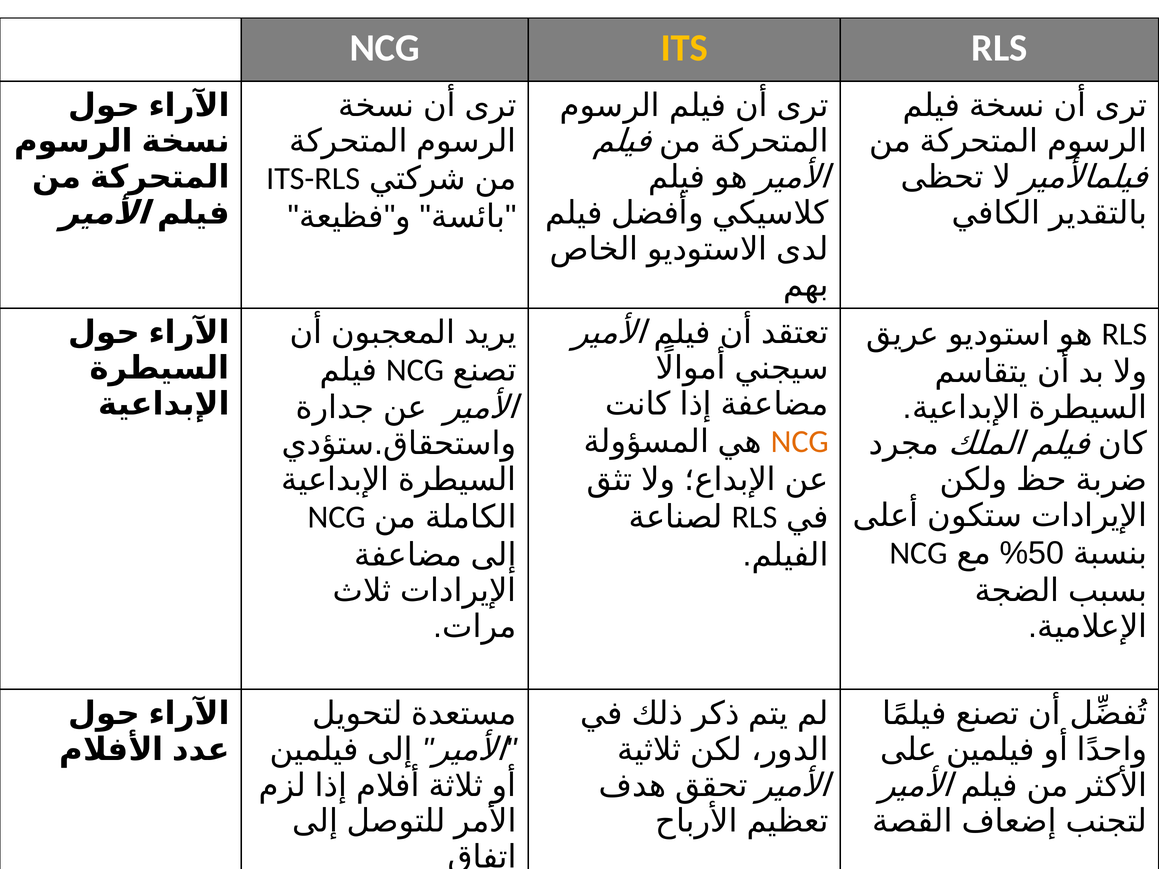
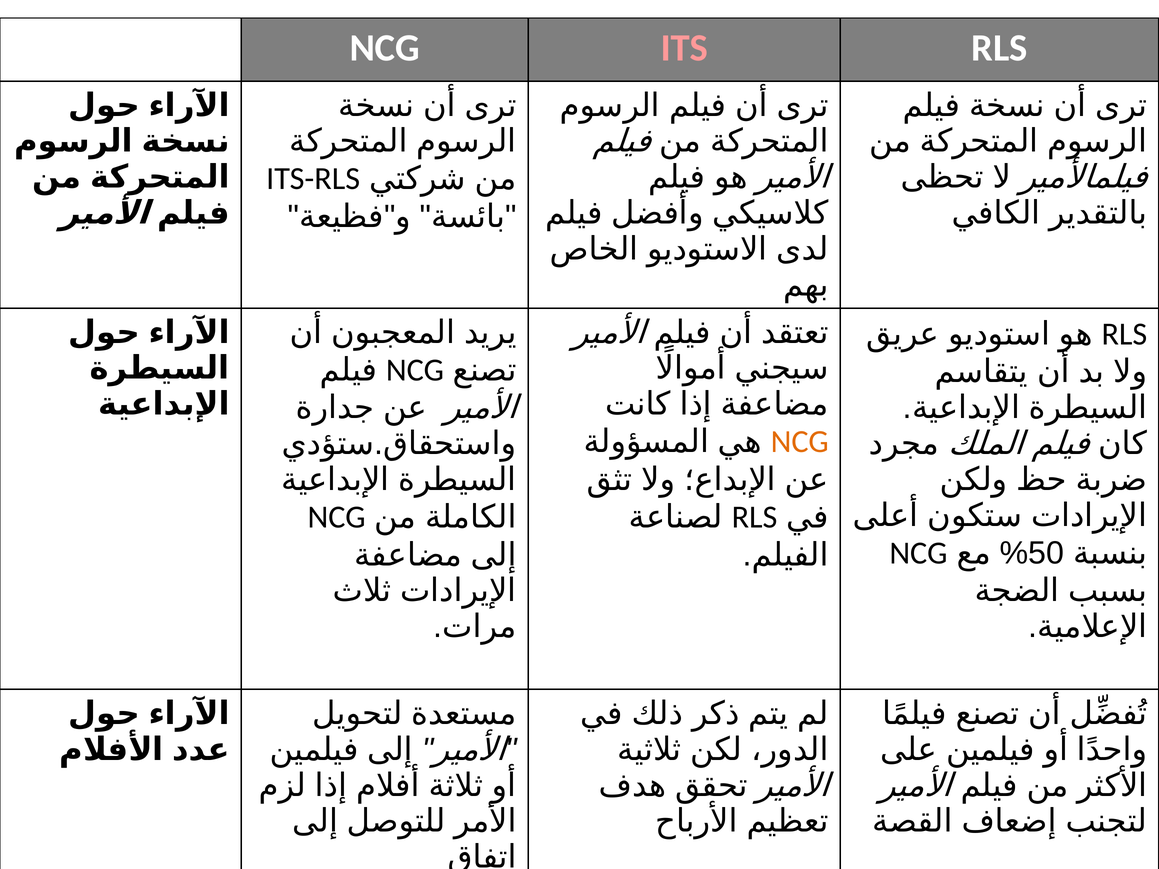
ITS colour: yellow -> pink (684, 48)
